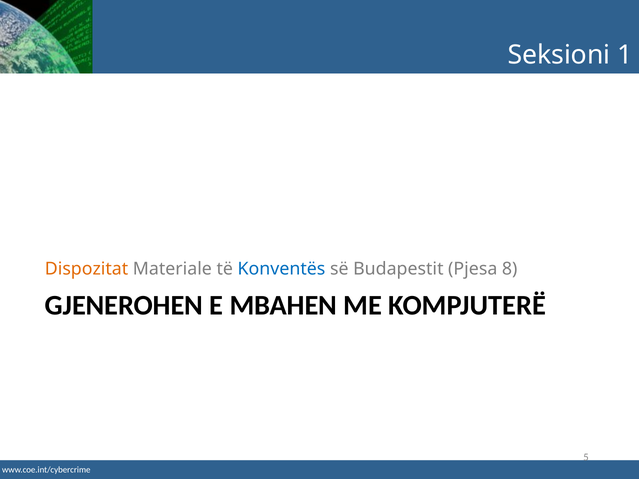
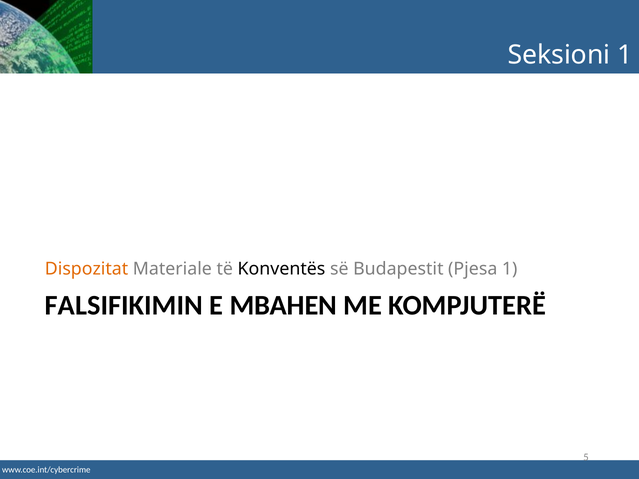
Konventës colour: blue -> black (281, 269)
Pjesa 8: 8 -> 1 (510, 269)
GJENEROHEN: GJENEROHEN -> FALSIFIKIMIN (124, 305)
